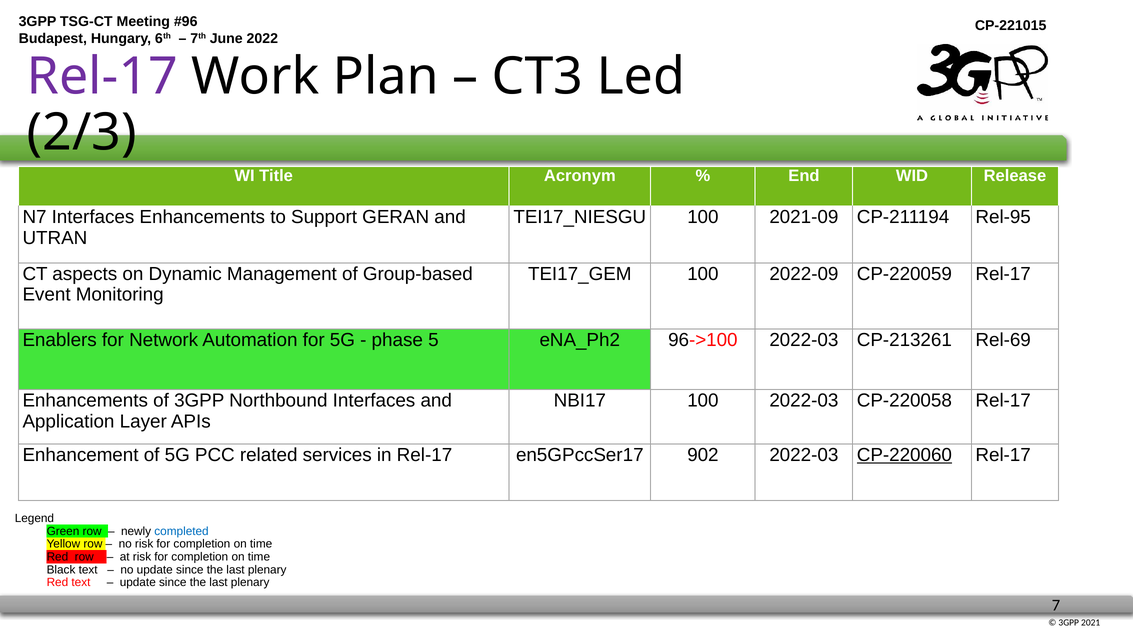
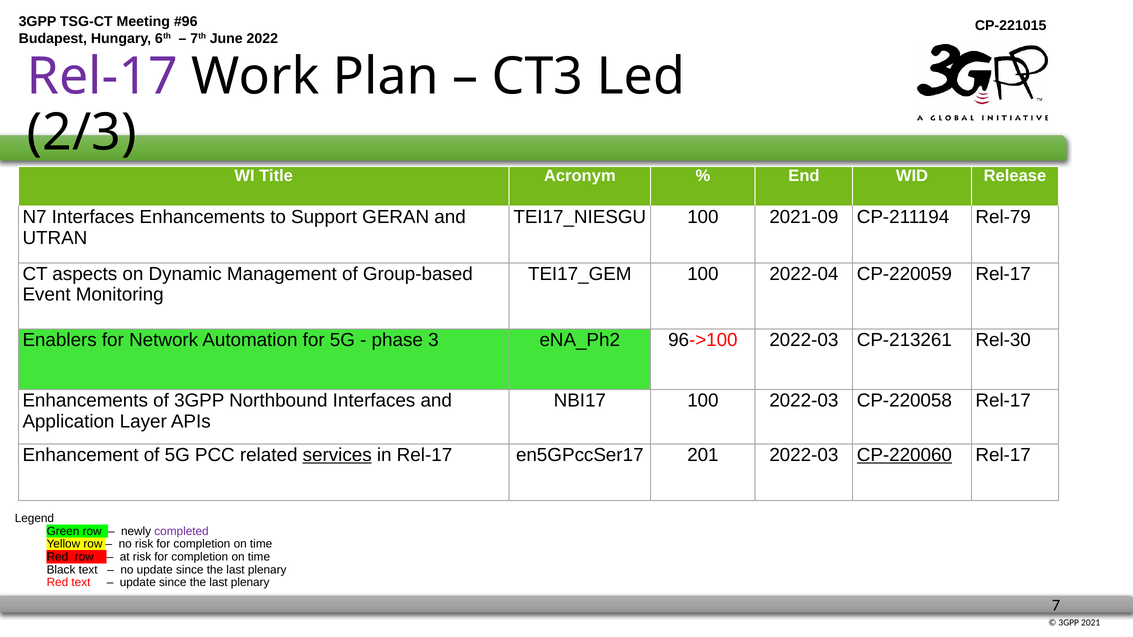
Rel-95: Rel-95 -> Rel-79 (1003, 217)
2022-09: 2022-09 -> 2022-04 (804, 274)
5: 5 -> 3 (433, 340)
Rel-69: Rel-69 -> Rel-30 (1003, 340)
services underline: none -> present (337, 455)
902: 902 -> 201 (703, 455)
completed colour: blue -> purple (182, 532)
